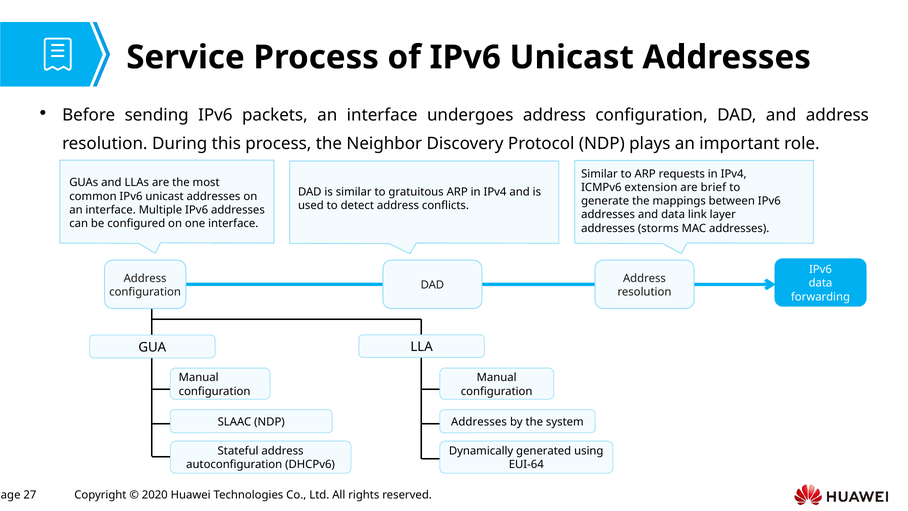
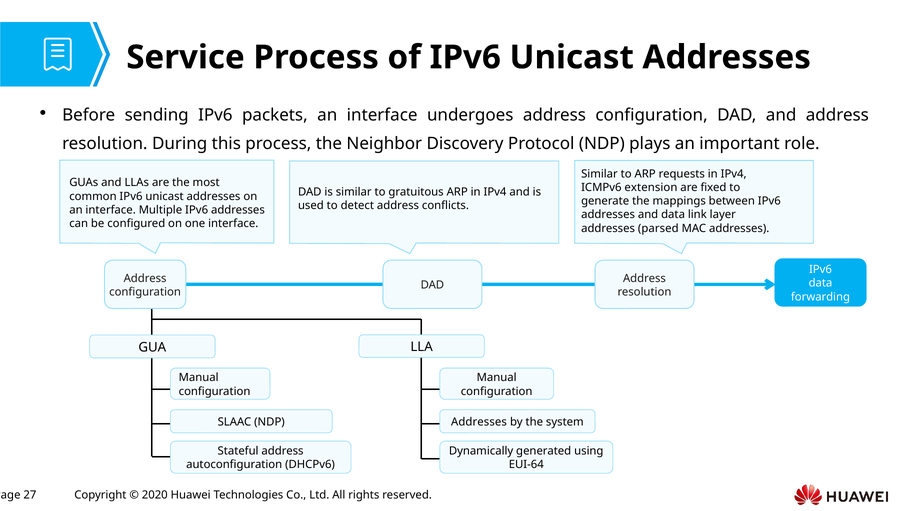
brief: brief -> fixed (713, 187)
storms: storms -> parsed (658, 228)
